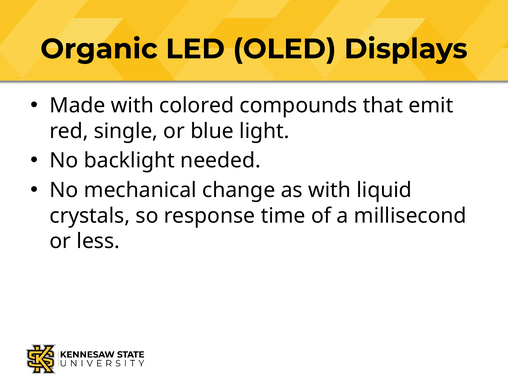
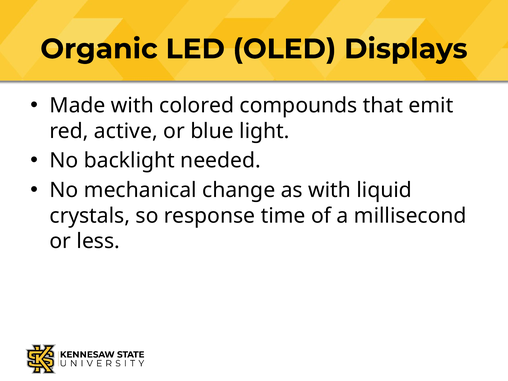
single: single -> active (126, 131)
